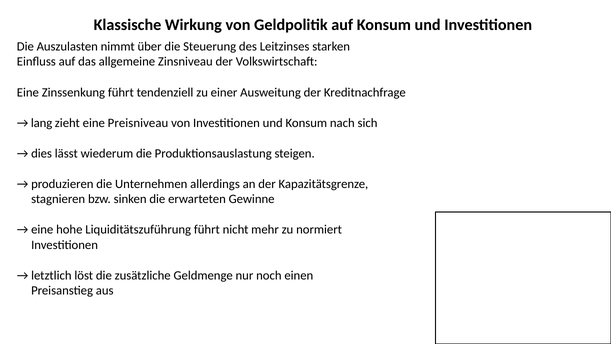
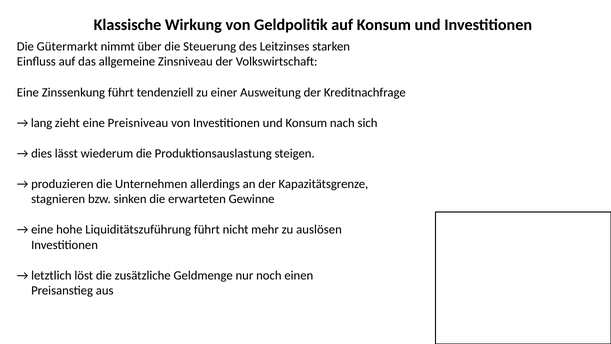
Auszulasten: Auszulasten -> Gütermarkt (67, 46)
normiert: normiert -> auslösen (319, 229)
